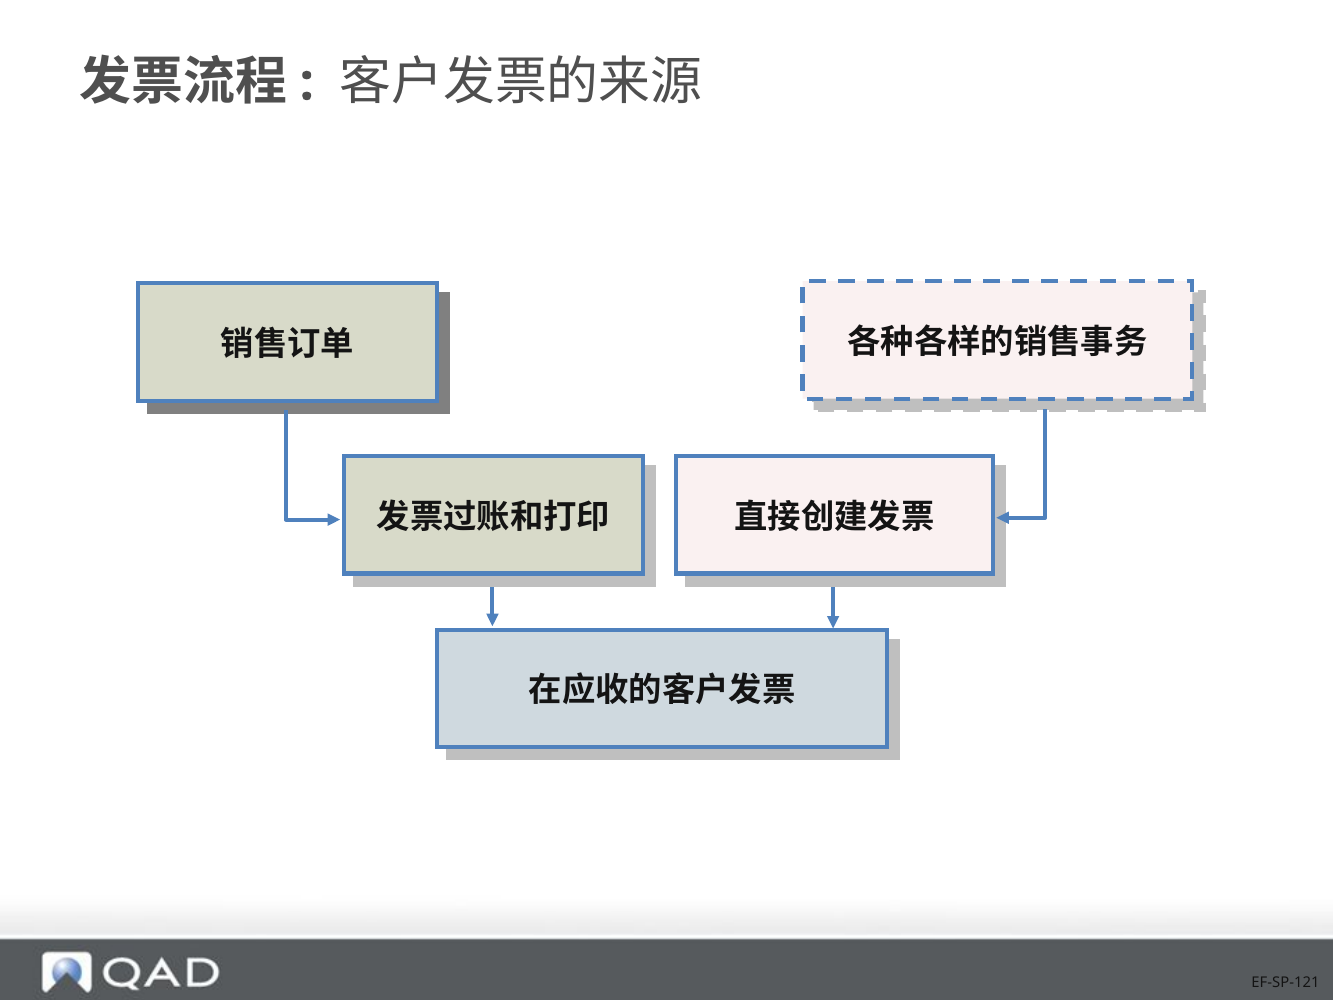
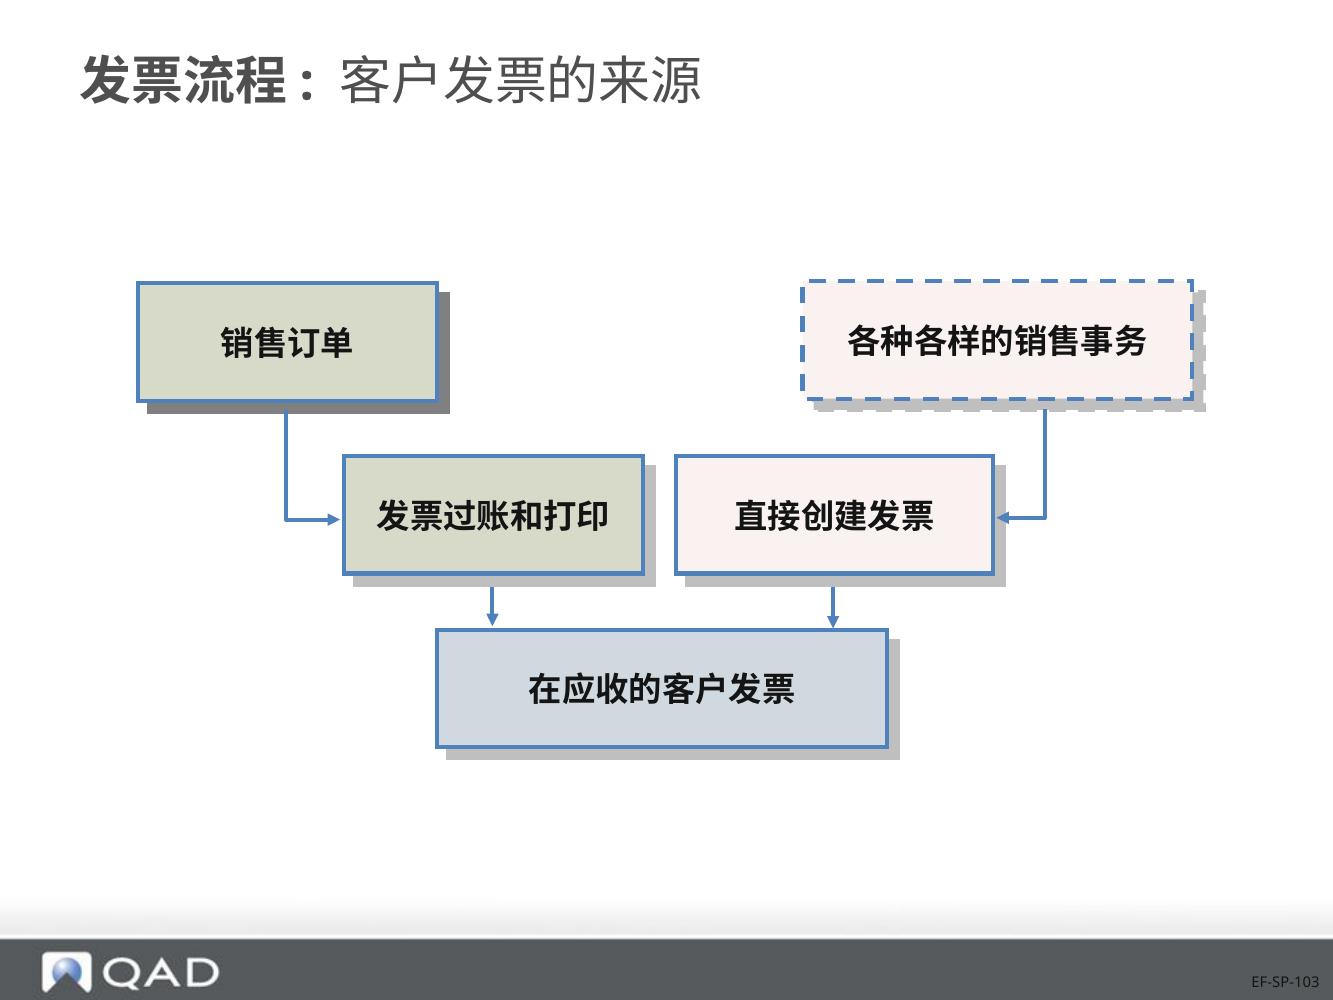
EF-SP-121: EF-SP-121 -> EF-SP-103 (1285, 983)
